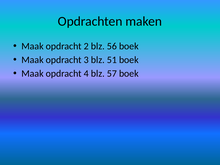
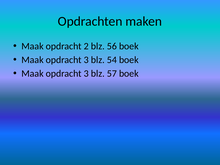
51: 51 -> 54 (112, 60)
4: 4 -> 3 (86, 74)
